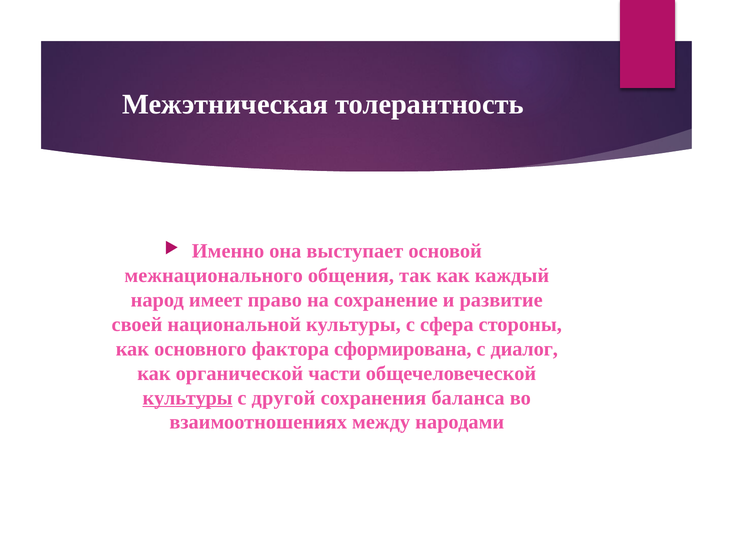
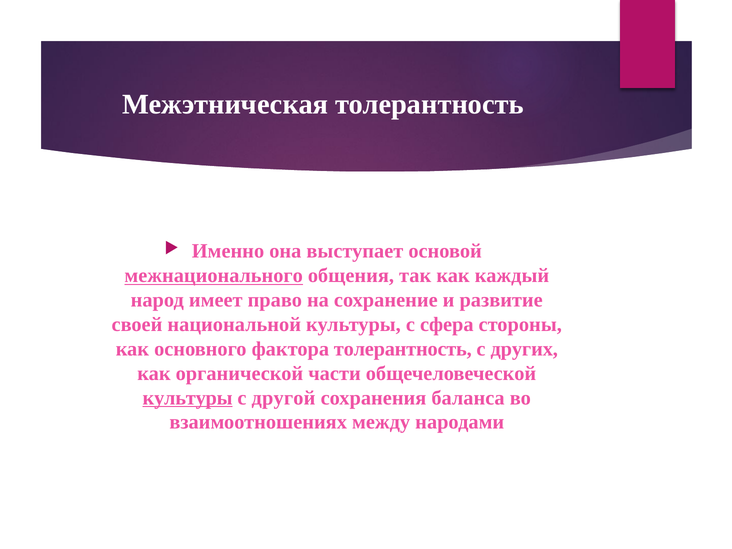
межнационального underline: none -> present (214, 276)
фактора сформирована: сформирована -> толерантность (403, 349)
диалог: диалог -> других (524, 349)
